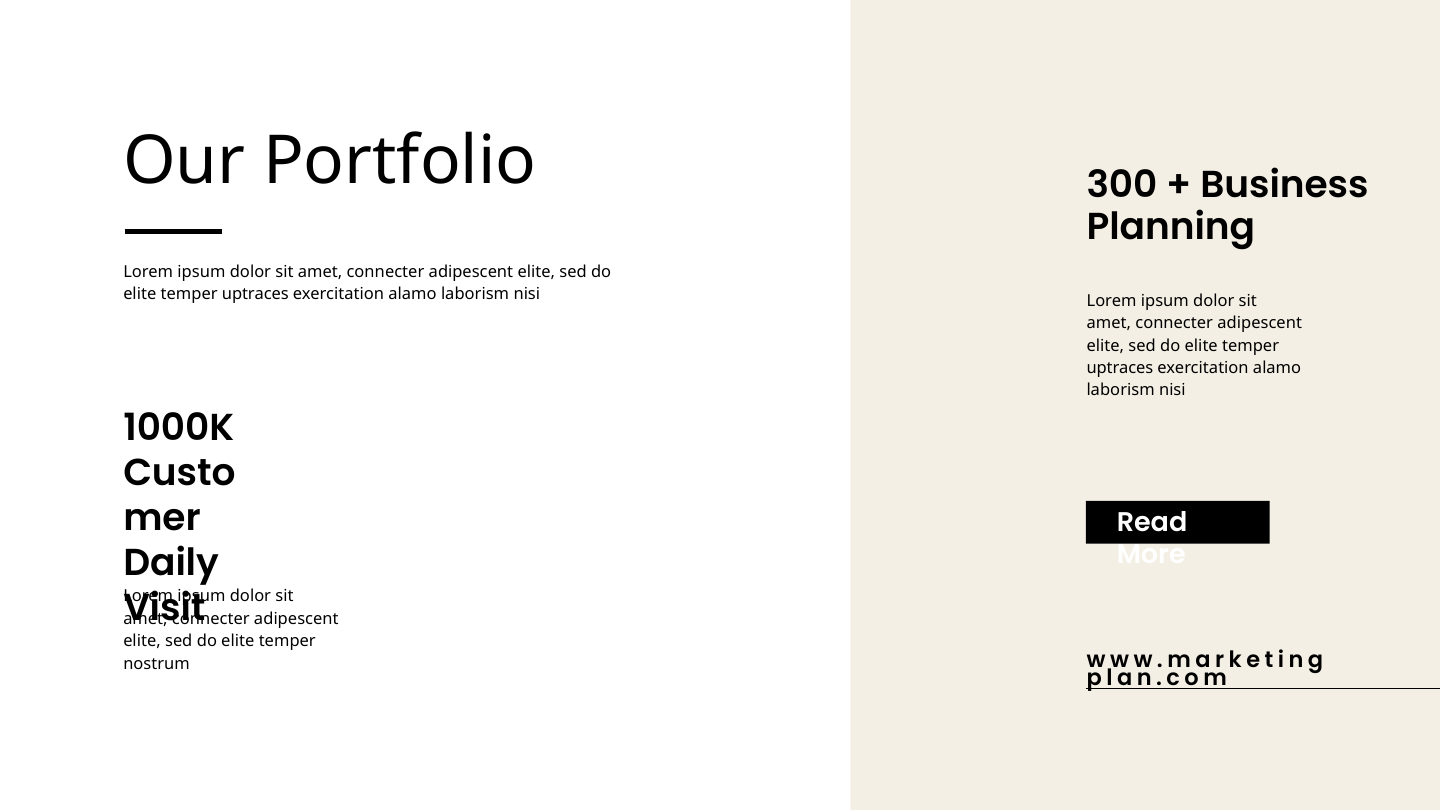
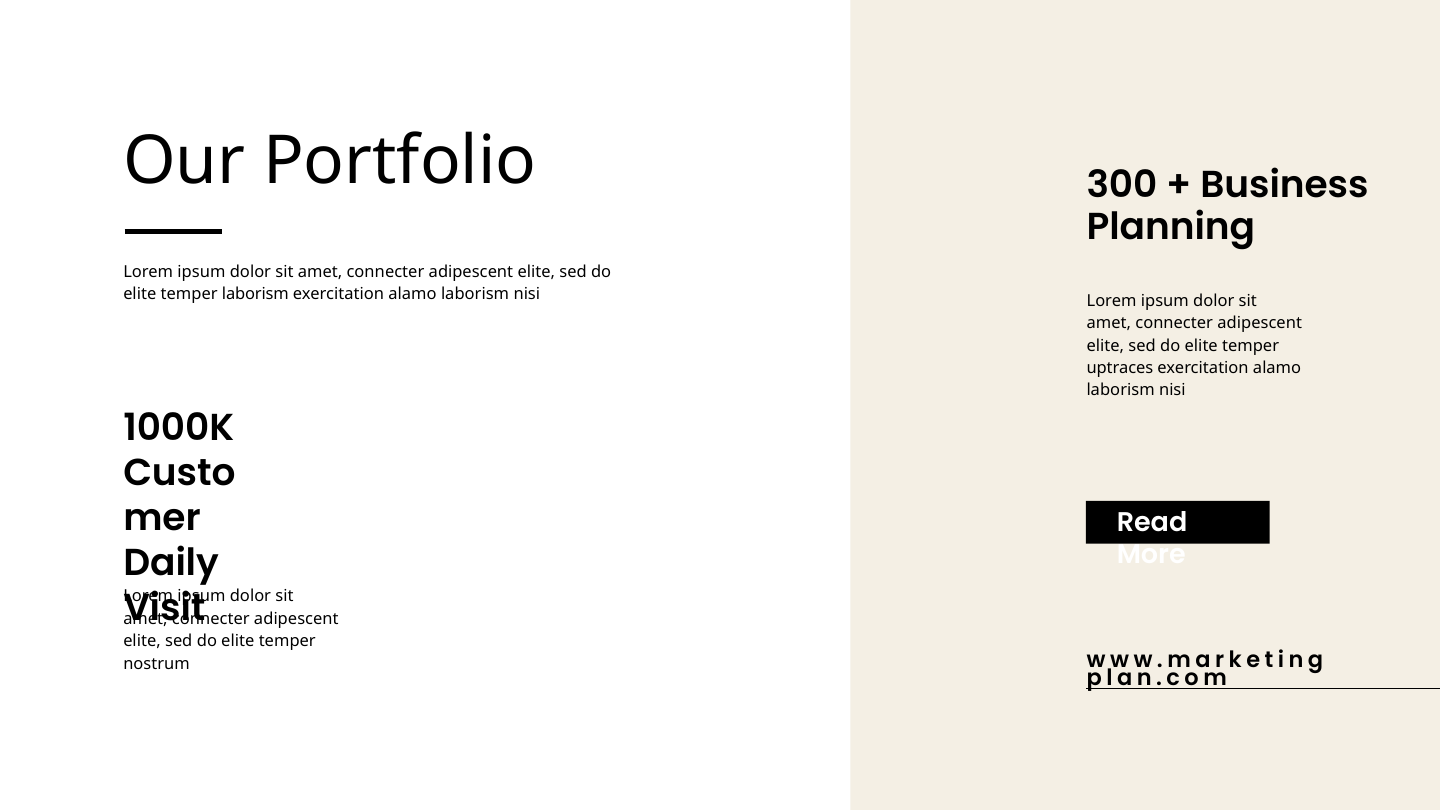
uptraces: uptraces -> laborism (255, 294)
